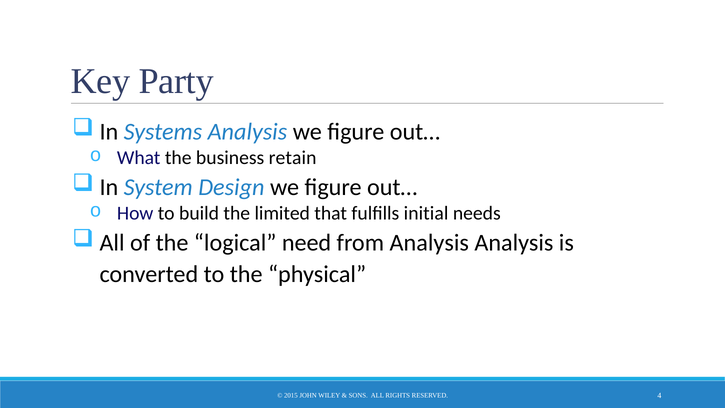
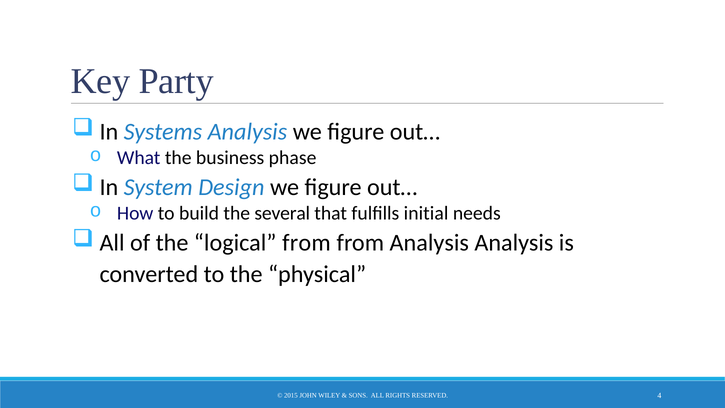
retain: retain -> phase (293, 158)
limited: limited -> several (282, 213)
logical need: need -> from (306, 242)
